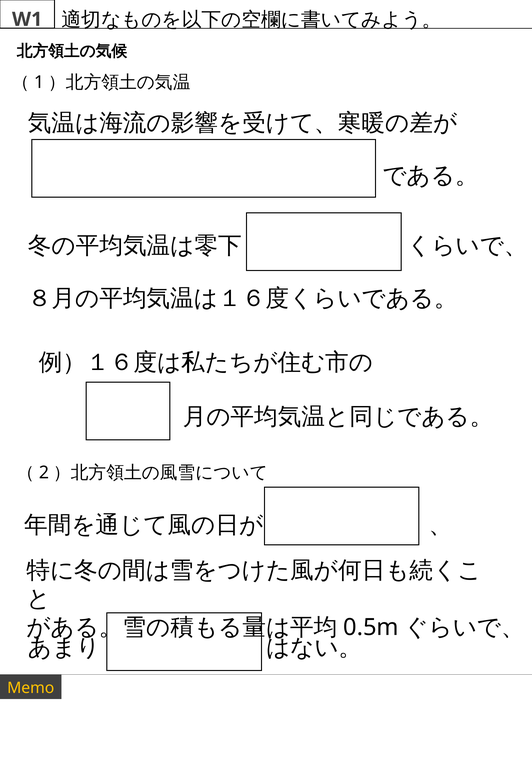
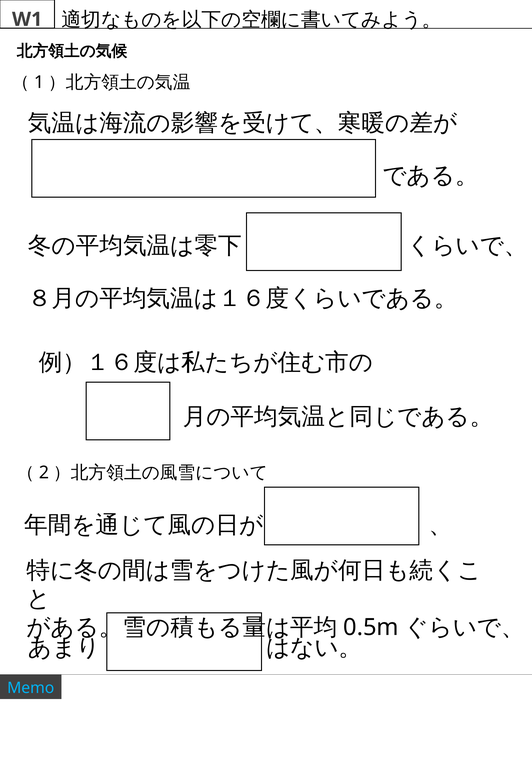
Memo colour: yellow -> light blue (31, 687)
